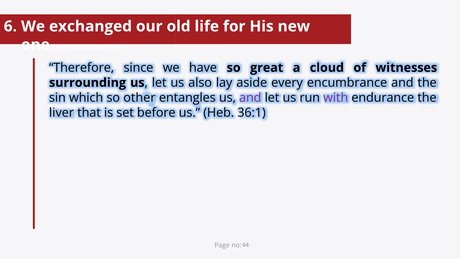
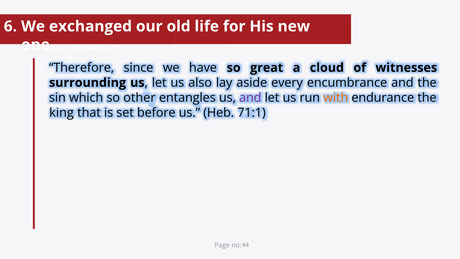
with colour: purple -> orange (336, 98)
liver: liver -> king (62, 113)
36:1: 36:1 -> 71:1 (252, 113)
